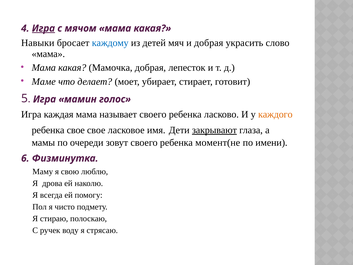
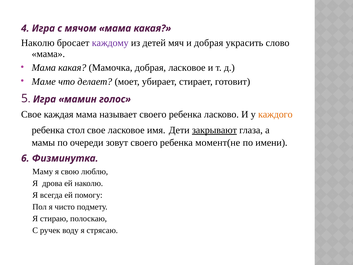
Игра underline: present -> none (43, 28)
Навыки: Навыки -> Наколю (38, 43)
каждому colour: blue -> purple (110, 43)
добрая лепесток: лепесток -> ласковое (187, 68)
Игра: Игра -> Свое (31, 114)
ребенка свое: свое -> стол (76, 130)
